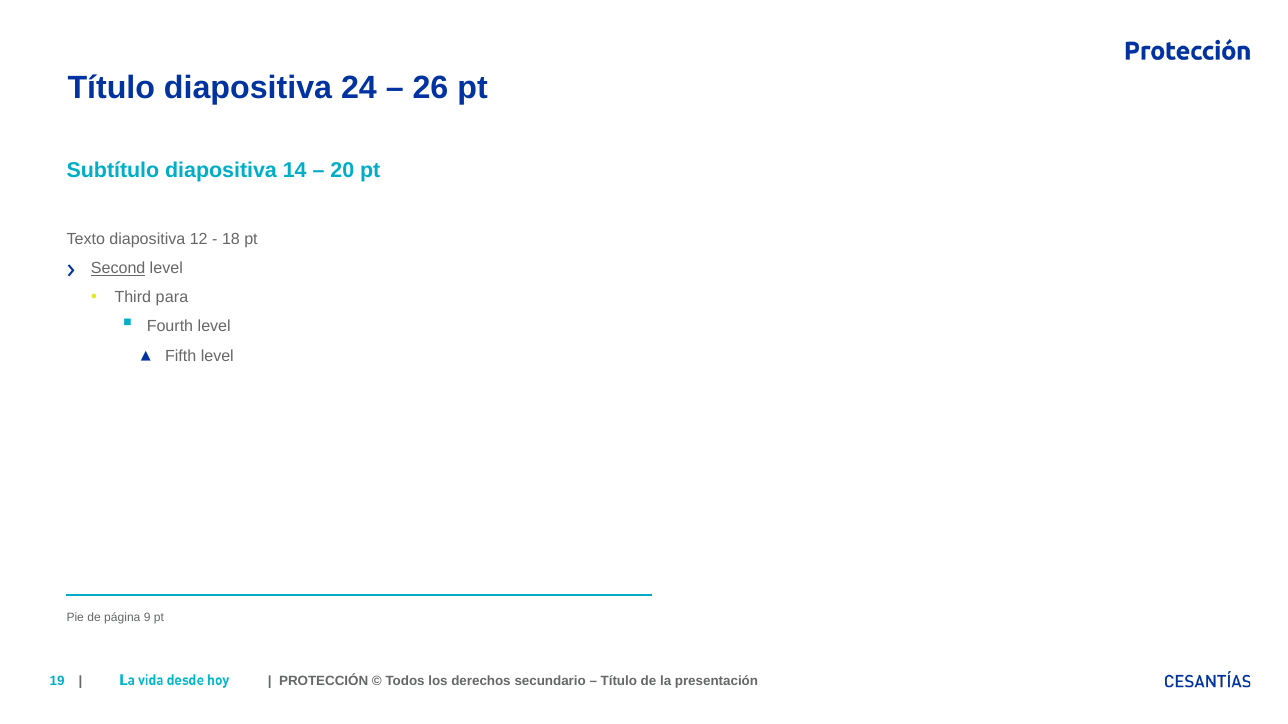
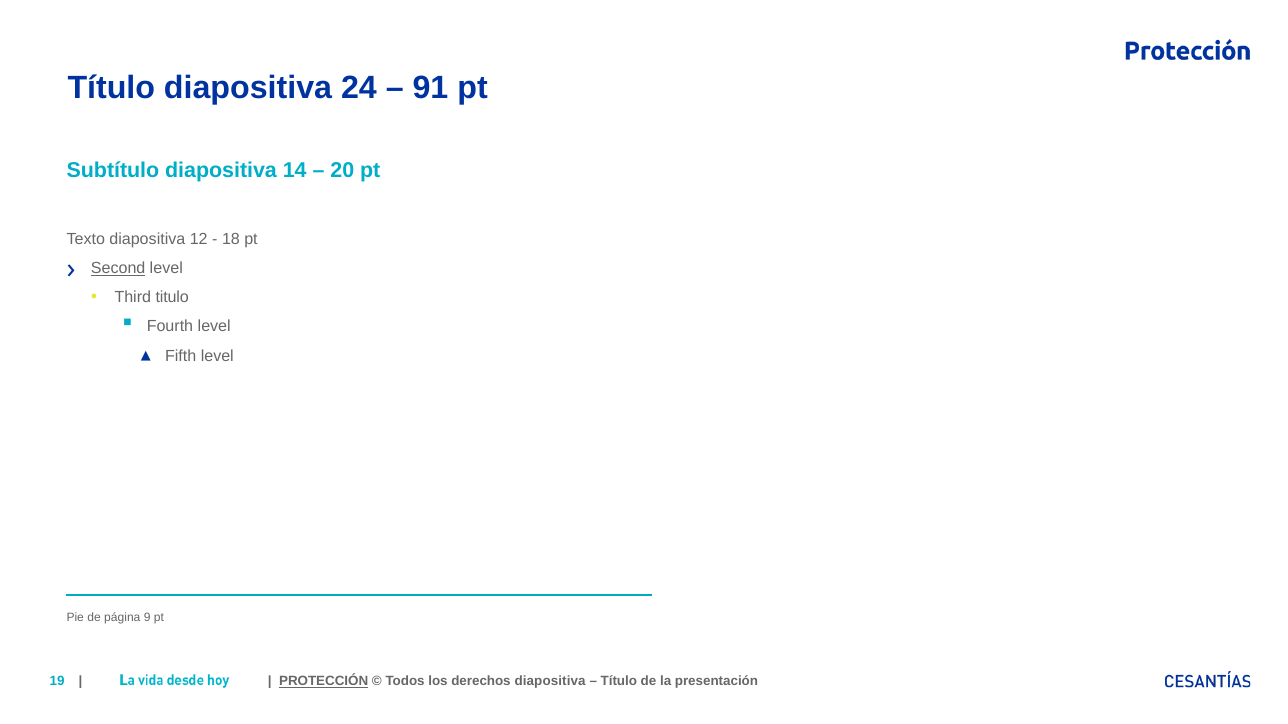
26: 26 -> 91 (430, 88)
para: para -> titulo (172, 298)
PROTECCIÓN underline: none -> present (324, 682)
derechos secundario: secundario -> diapositiva (550, 682)
